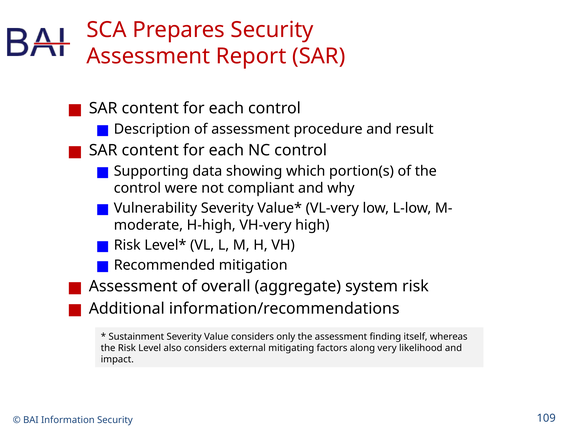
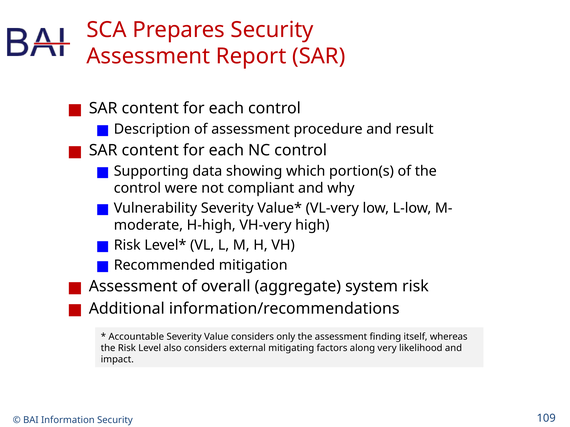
Sustainment: Sustainment -> Accountable (136, 337)
